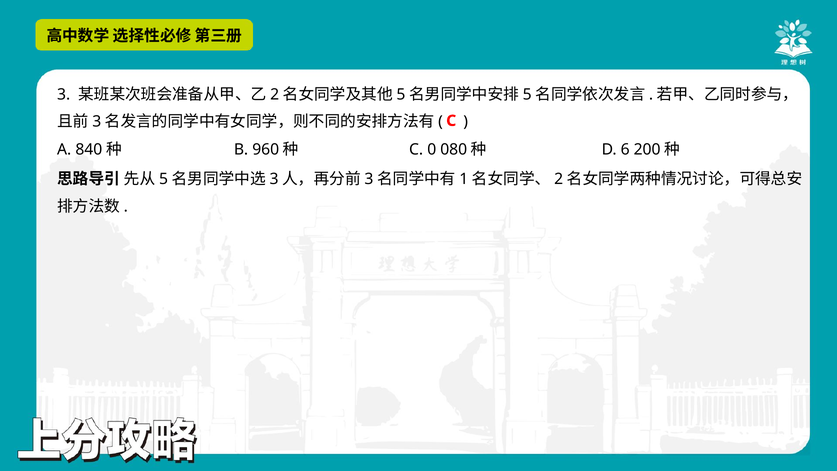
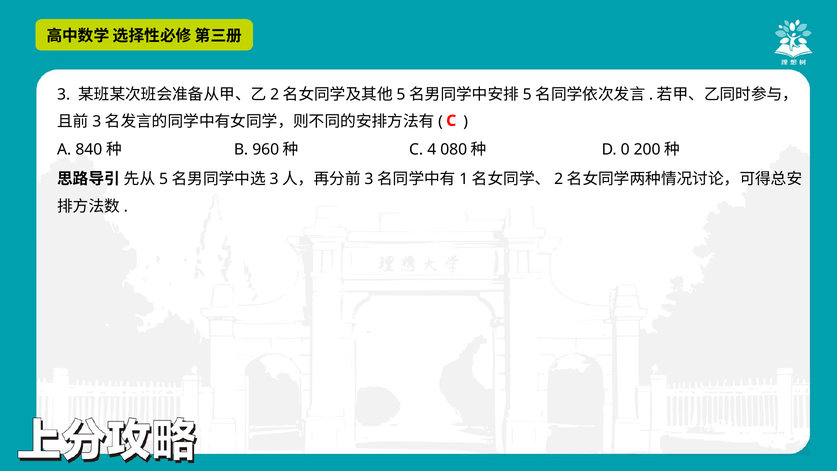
0: 0 -> 4 (432, 150)
6: 6 -> 0 (625, 150)
